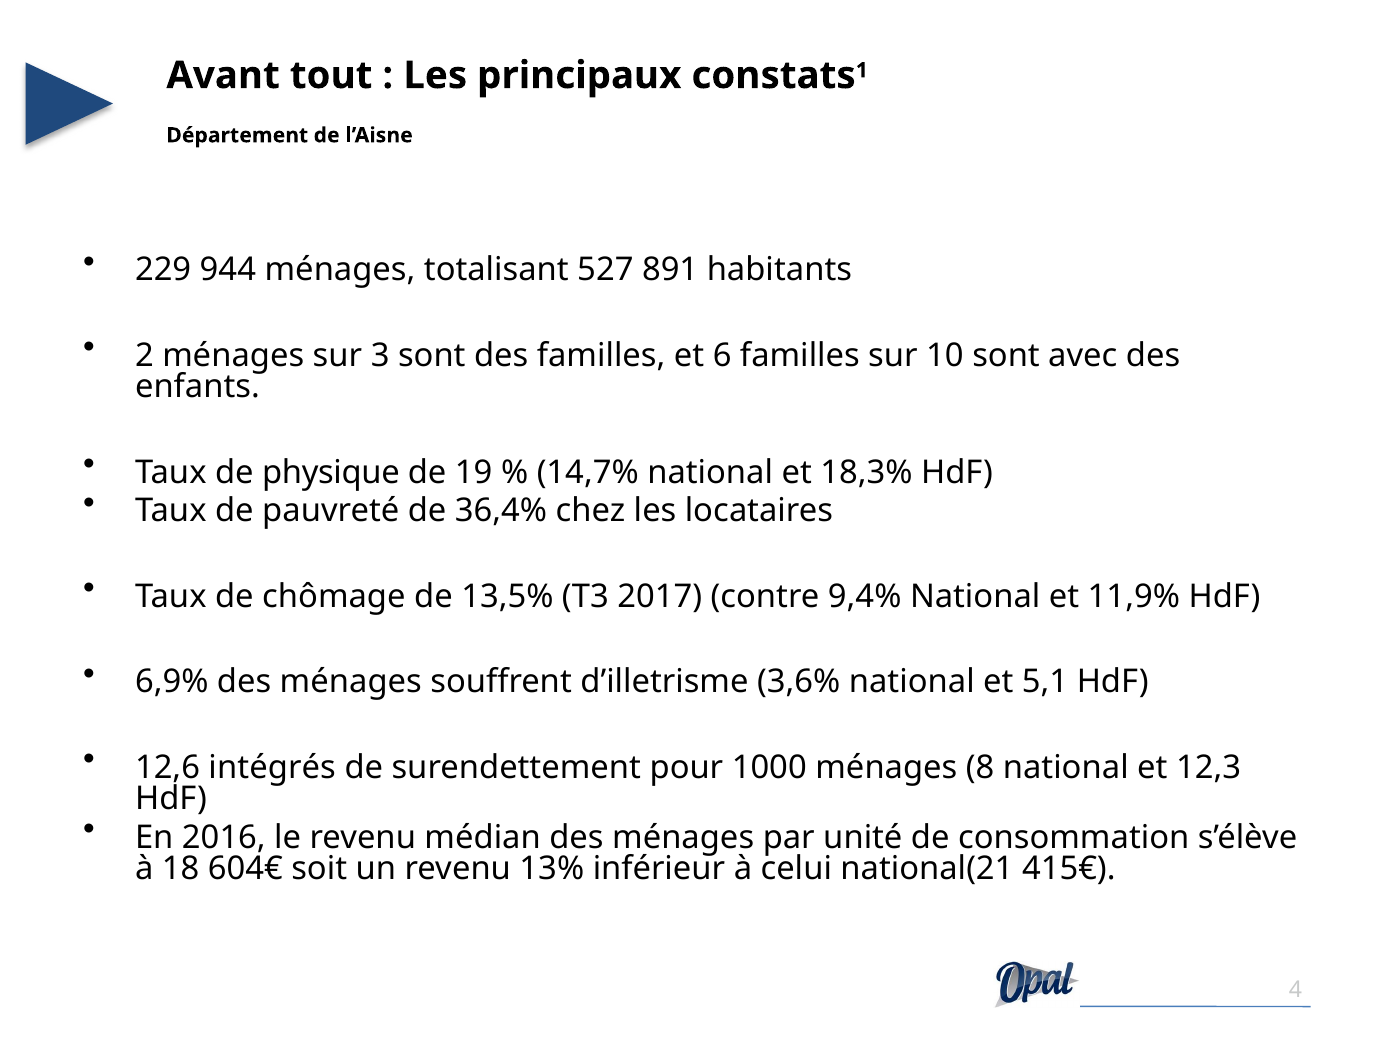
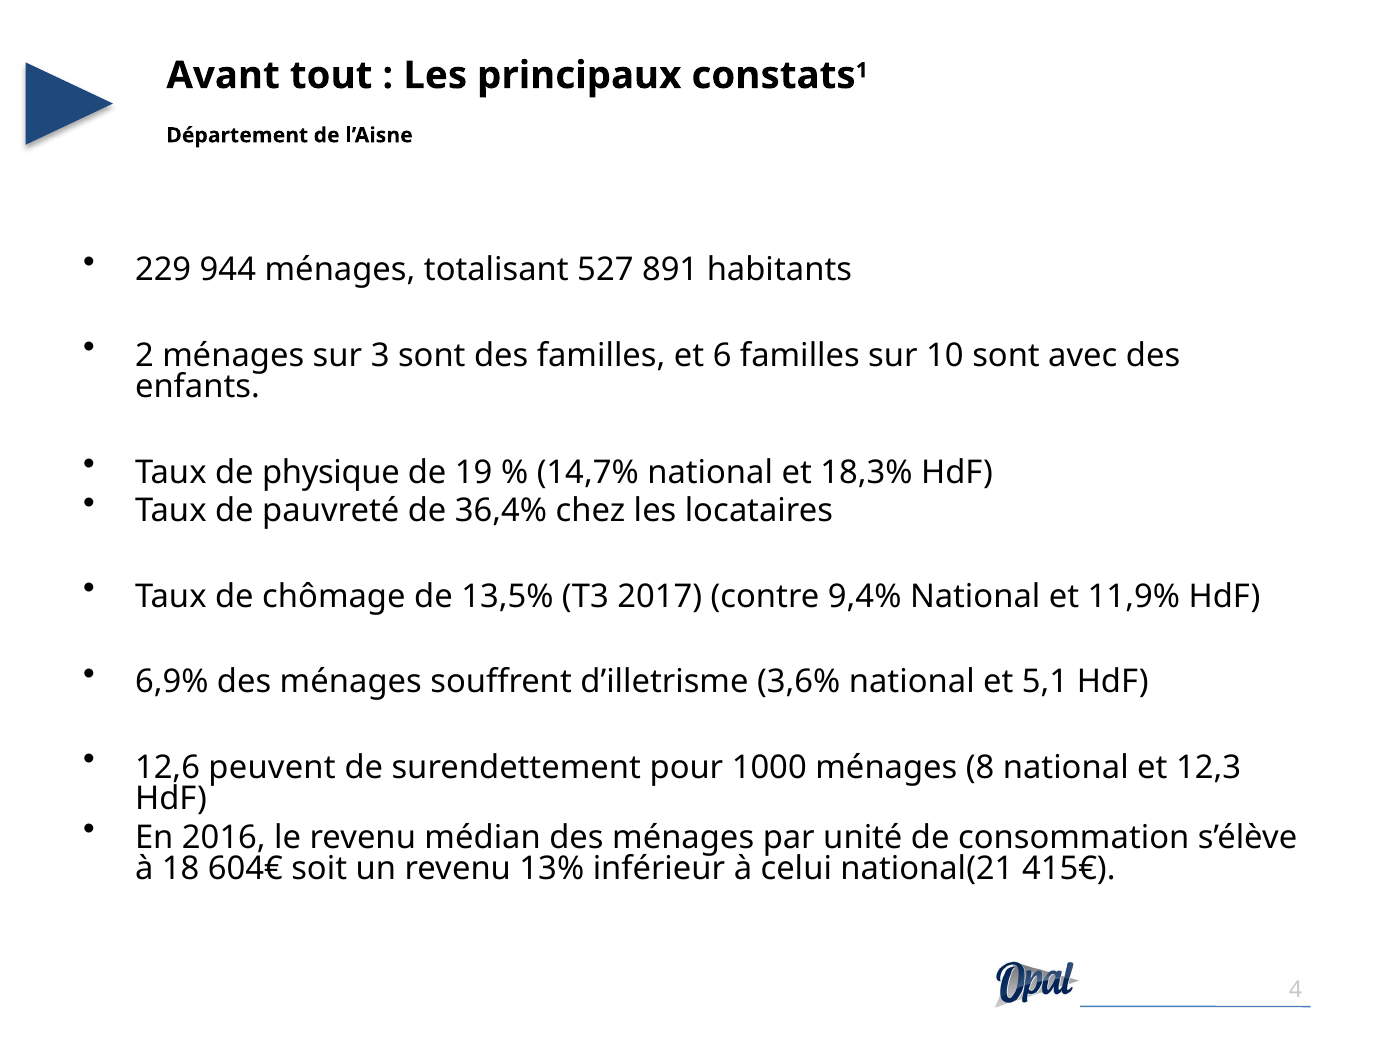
intégrés: intégrés -> peuvent (272, 767)
